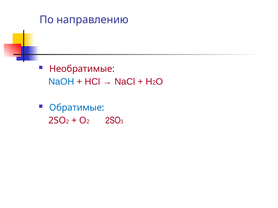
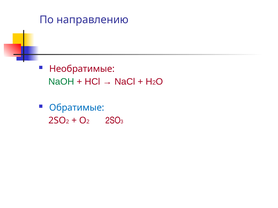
NaOH colour: blue -> green (61, 82)
